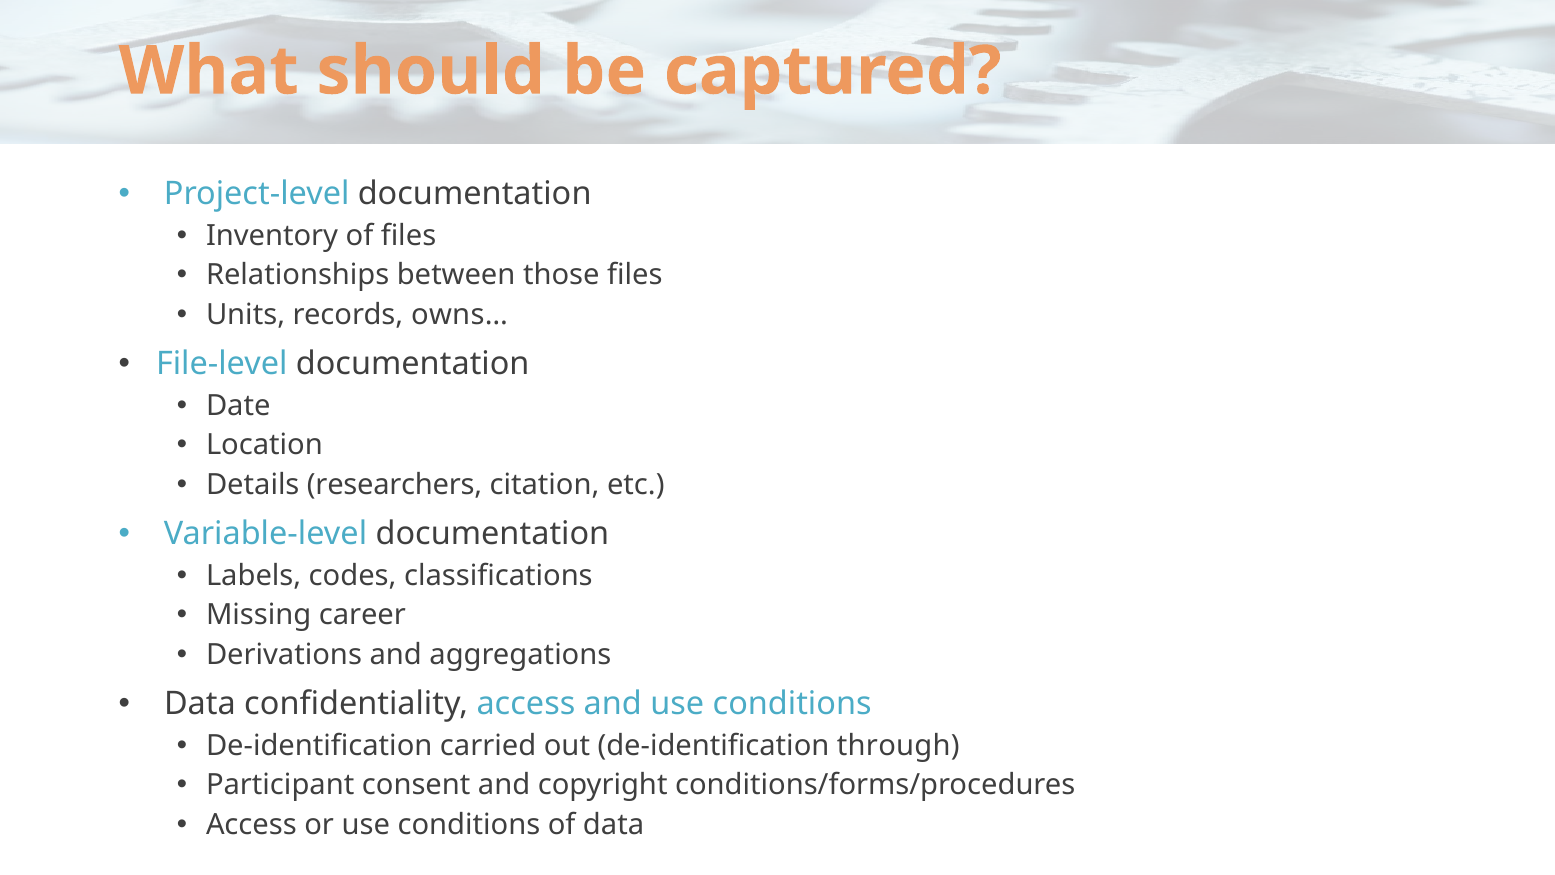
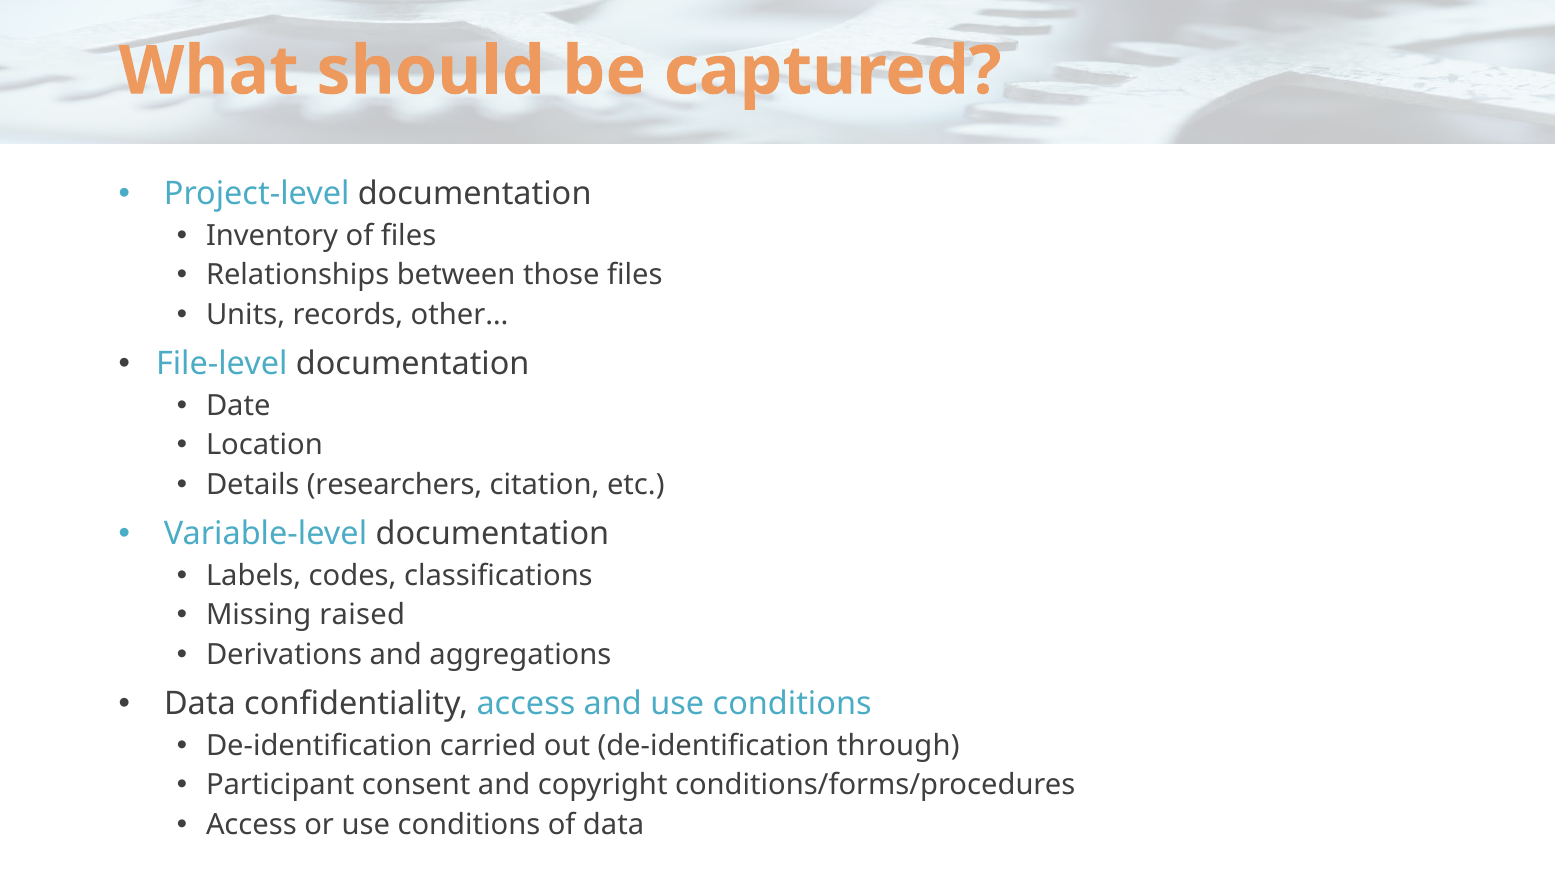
owns…: owns… -> other… (460, 315)
career: career -> raised (362, 615)
